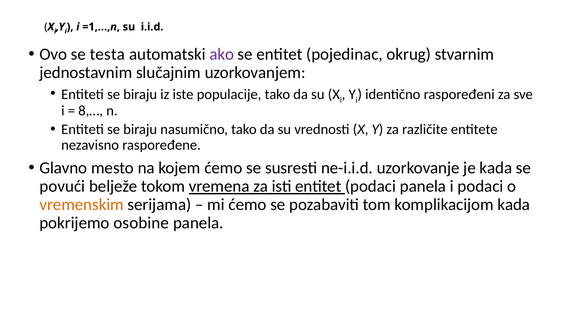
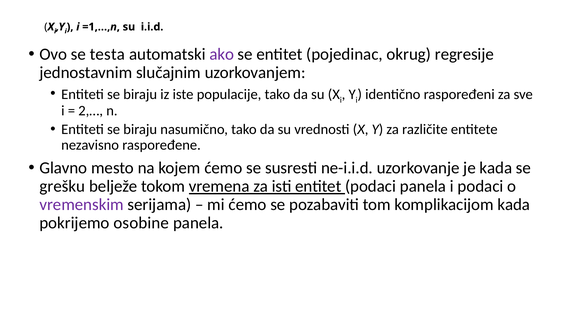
stvarnim: stvarnim -> regresije (464, 54)
8,…: 8,… -> 2,… (91, 111)
povući: povući -> grešku (62, 186)
vremenskim colour: orange -> purple (82, 205)
